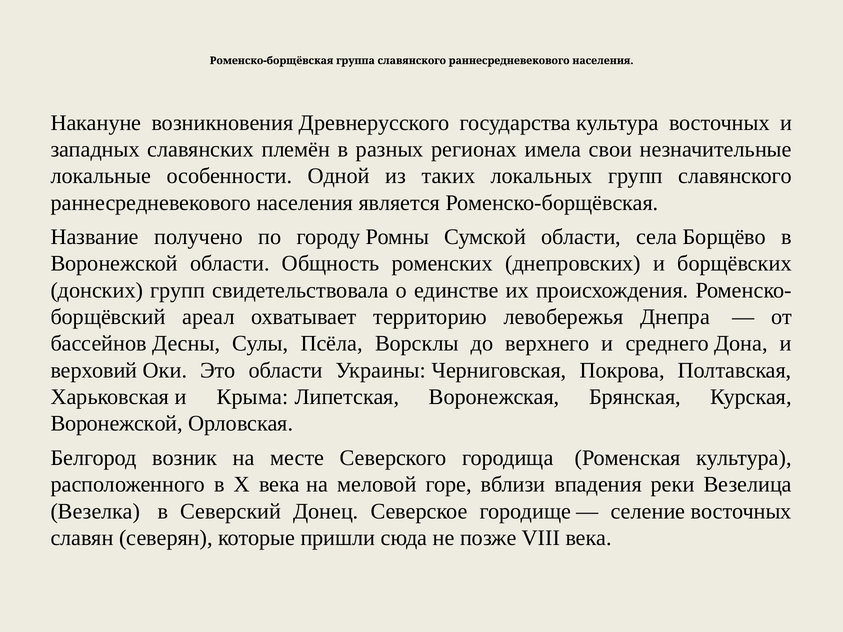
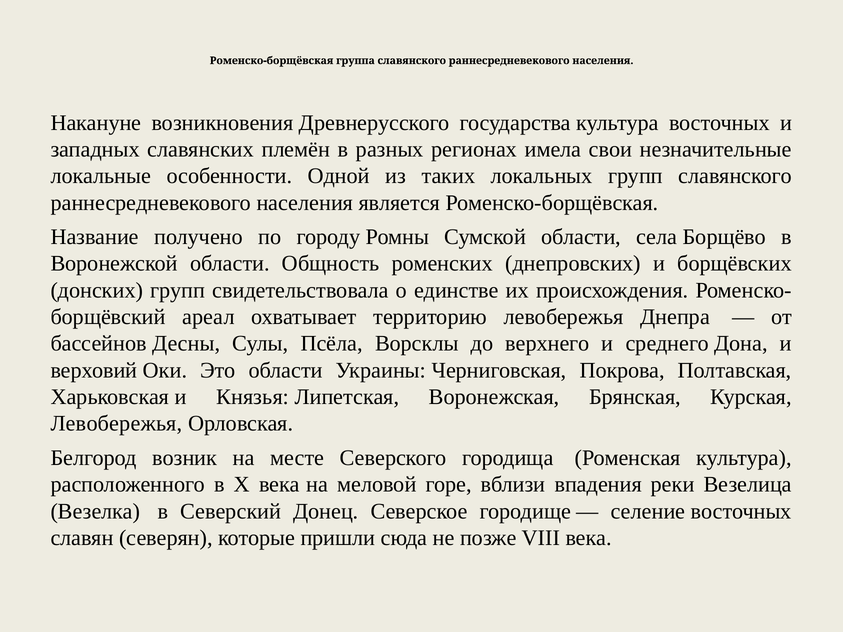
Крыма: Крыма -> Князья (253, 397)
Воронежской: Воронежской -> Левобережья (116, 424)
